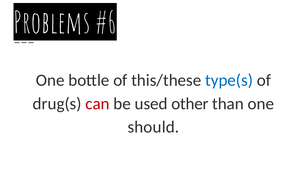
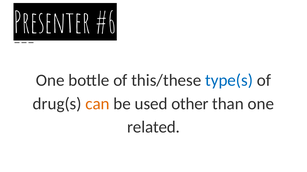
Problems: Problems -> Presenter (52, 23)
can colour: red -> orange (97, 104)
should: should -> related (154, 128)
